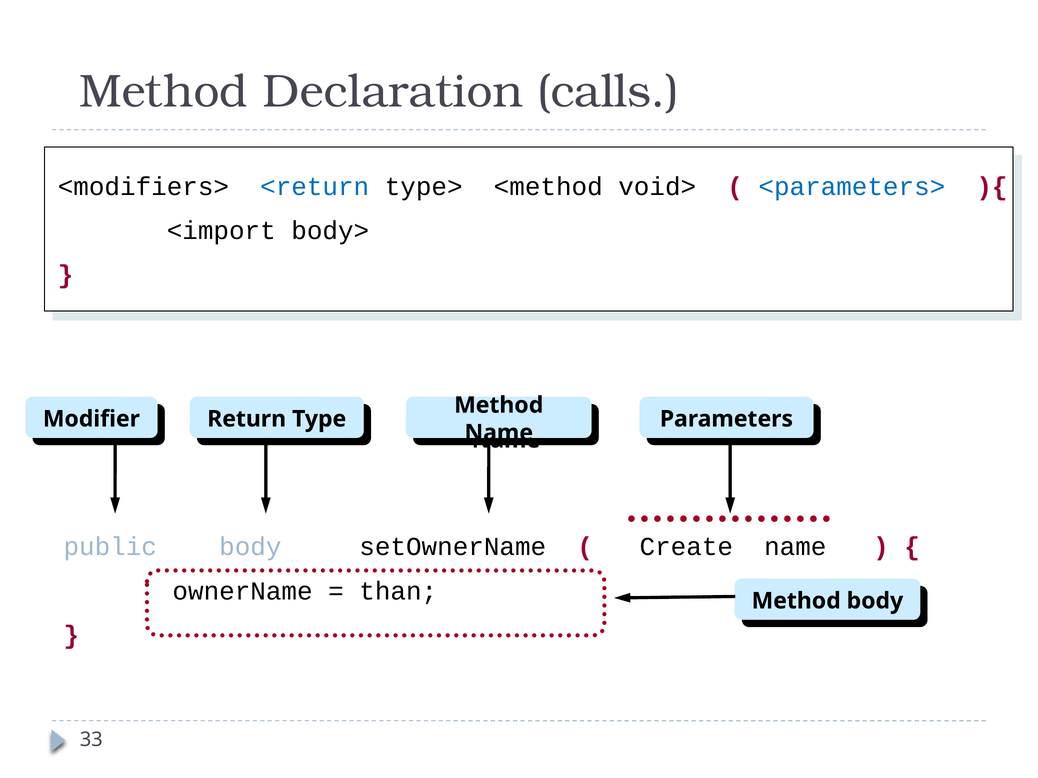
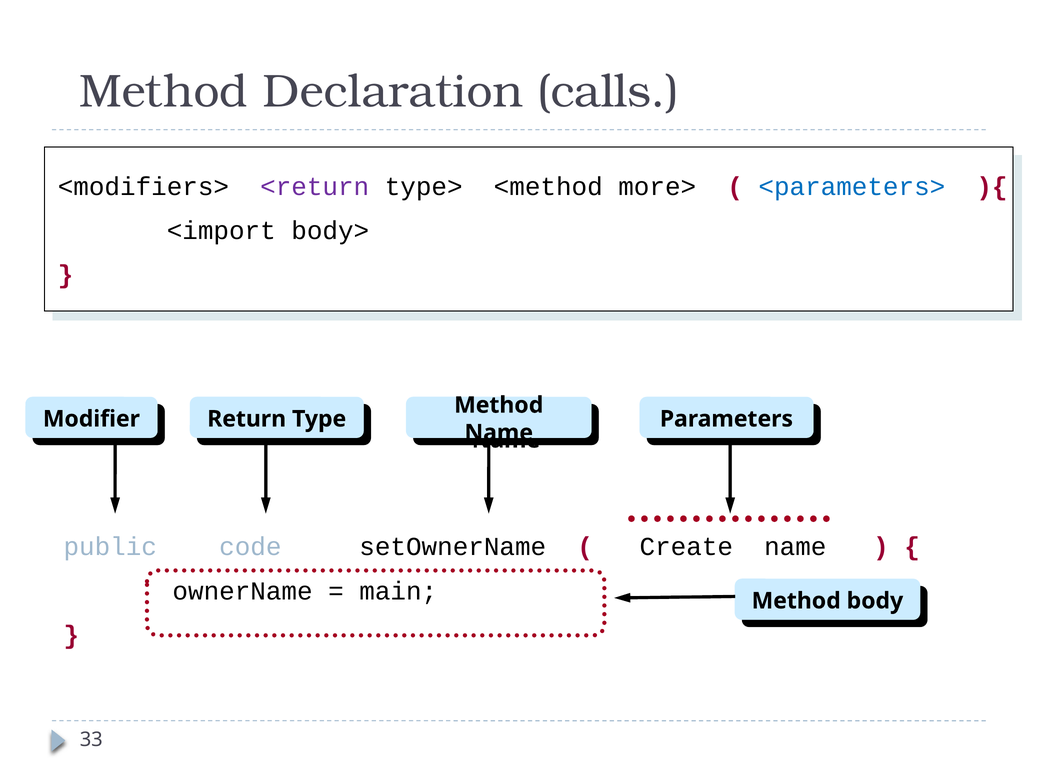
<return colour: blue -> purple (315, 187)
void>: void> -> more> (657, 187)
public body: body -> code (250, 547)
than: than -> main (398, 591)
